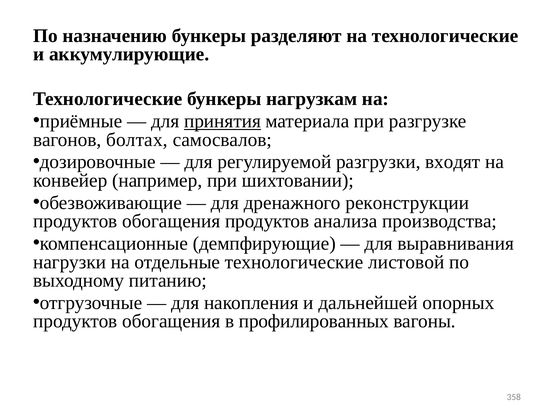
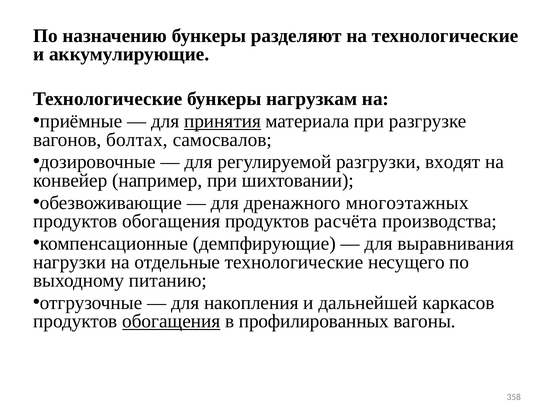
реконструкции: реконструкции -> многоэтажных (407, 203)
анализа: анализа -> расчёта (346, 221)
листовой: листовой -> несущего (406, 262)
опорных: опорных -> каркасов (459, 302)
обогащения underline: none -> present (171, 321)
